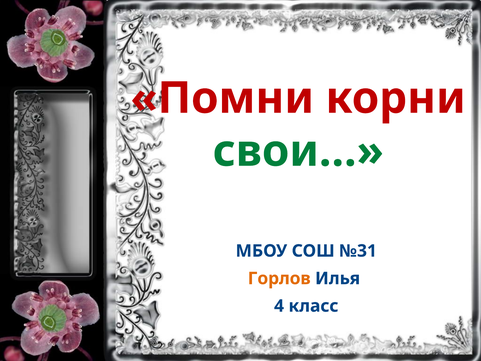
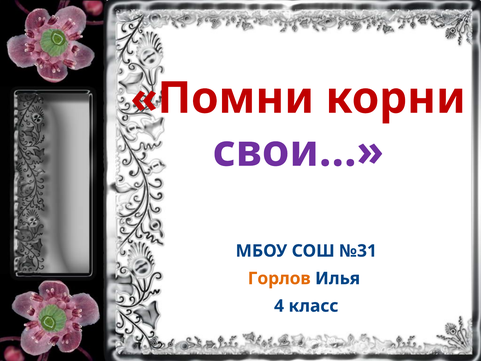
свои… colour: green -> purple (298, 151)
